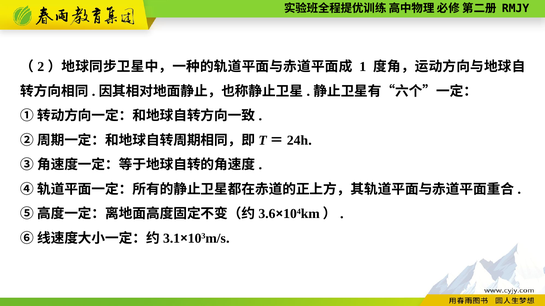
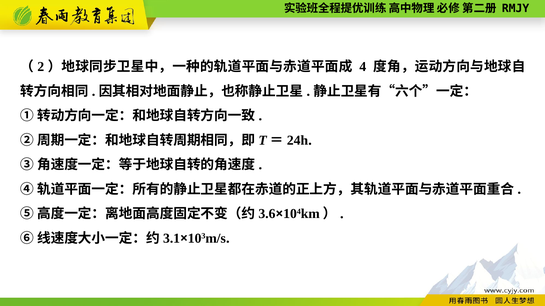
1: 1 -> 4 (363, 67)
